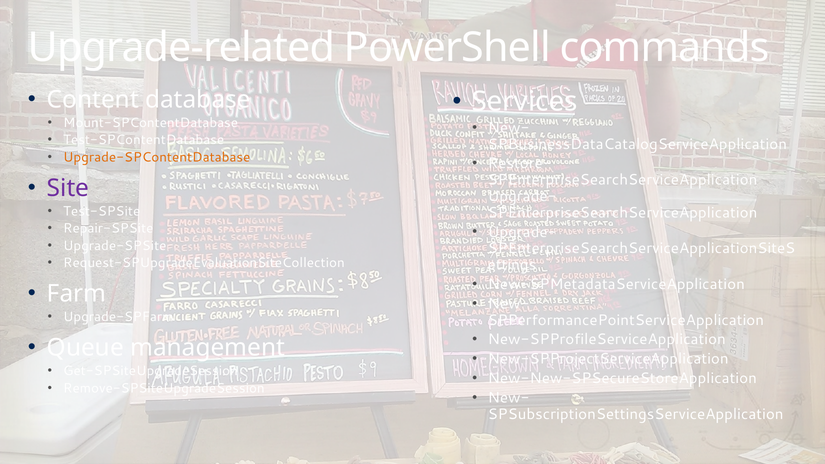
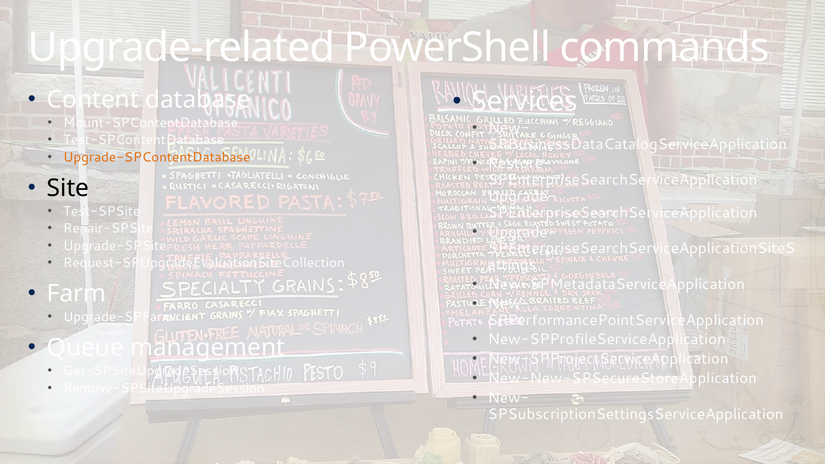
Site colour: purple -> black (68, 188)
